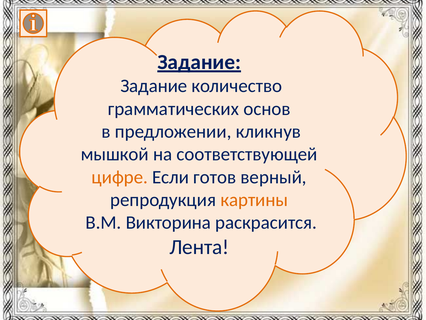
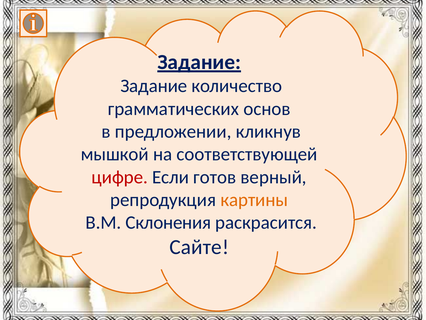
цифре colour: orange -> red (120, 177)
Викторина: Викторина -> Склонения (168, 222)
Лента: Лента -> Сайте (199, 247)
